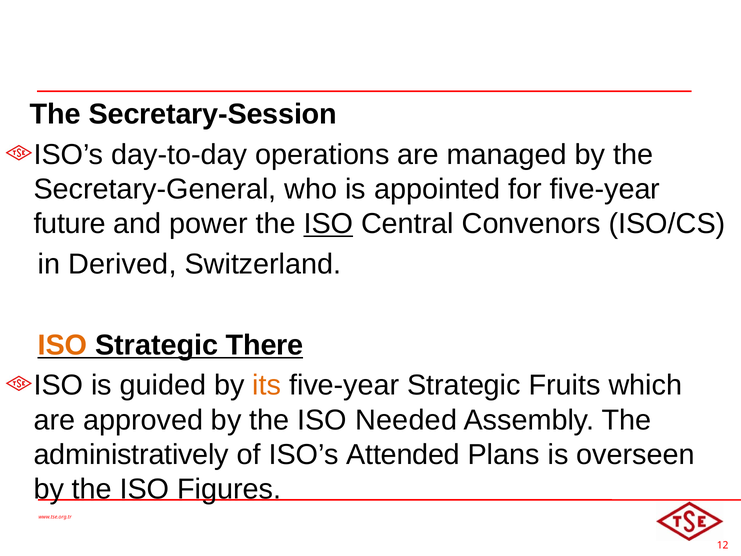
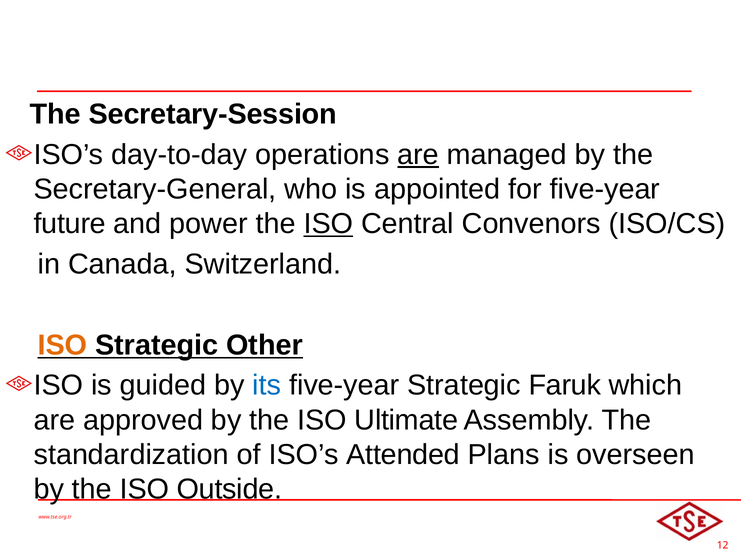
are underline: none -> present (418, 155)
Derived: Derived -> Canada (122, 264)
There: There -> Other (264, 345)
its colour: orange -> blue (267, 385)
Fruits: Fruits -> Faruk (565, 385)
Needed: Needed -> Ultimate (406, 420)
administratively: administratively -> standardization (131, 454)
Figures: Figures -> Outside (229, 489)
